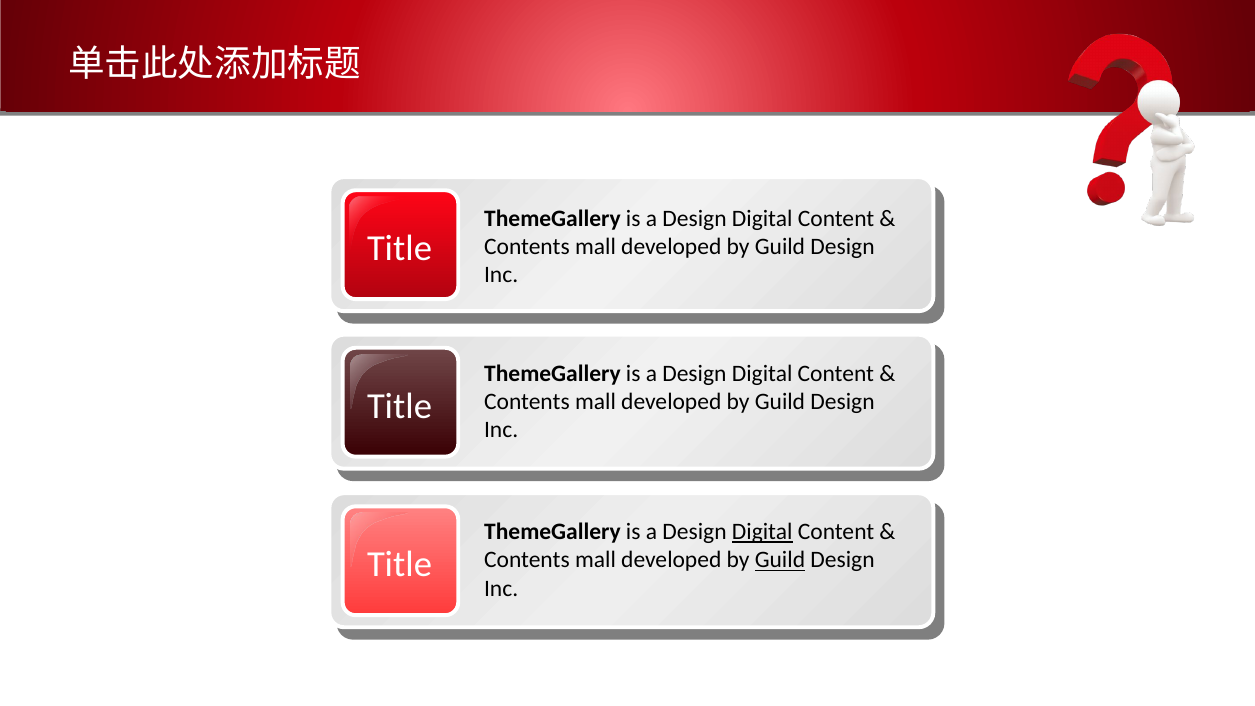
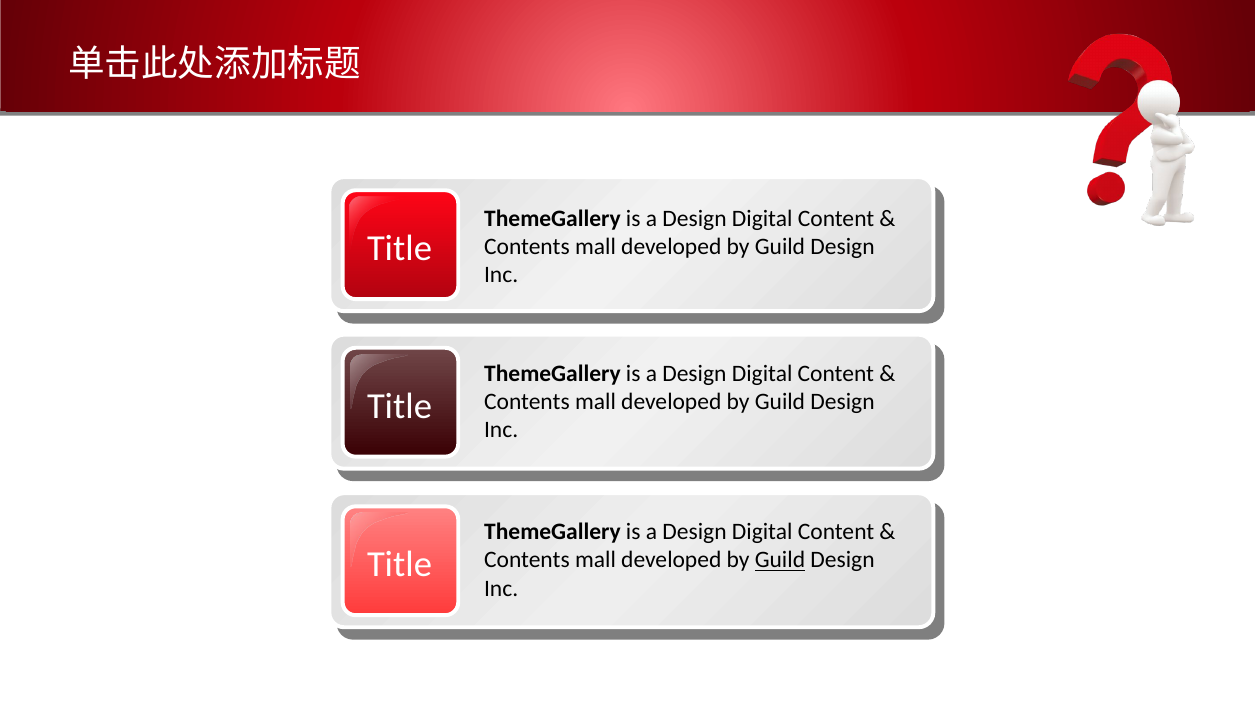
Digital underline: present -> none (762, 532)
